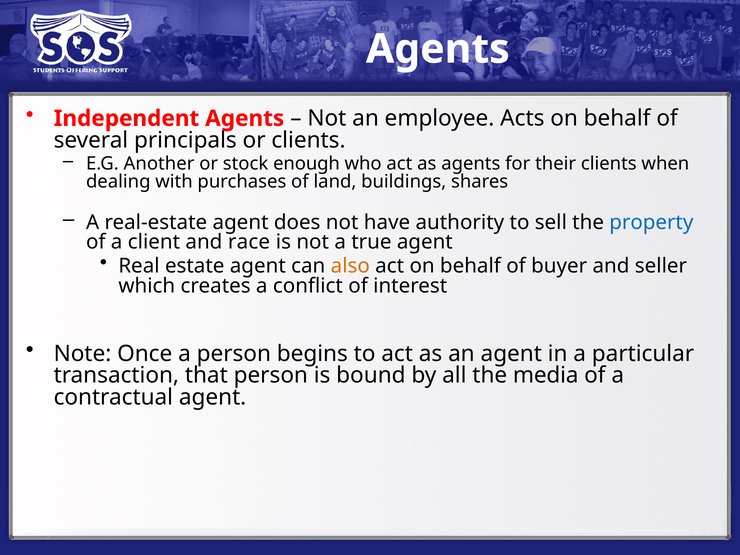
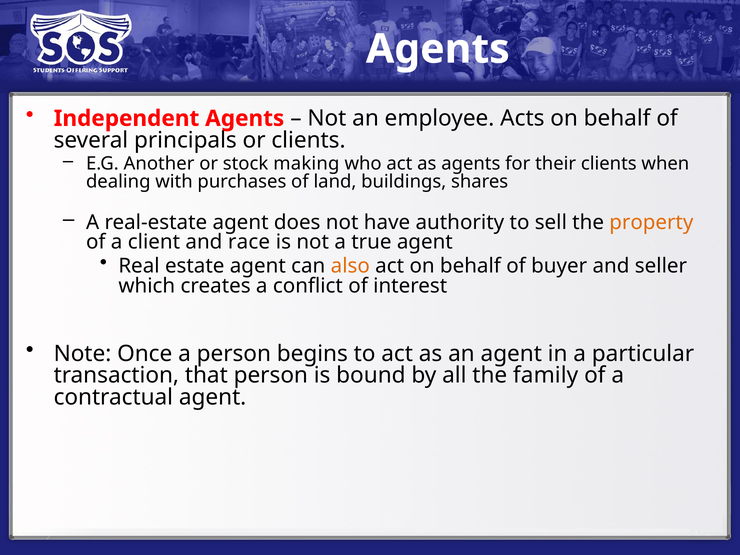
enough: enough -> making (306, 164)
property colour: blue -> orange (651, 222)
media: media -> family (546, 375)
